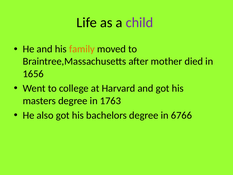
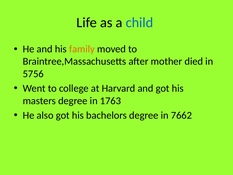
child colour: purple -> blue (139, 23)
1656: 1656 -> 5756 (33, 74)
6766: 6766 -> 7662 (181, 115)
